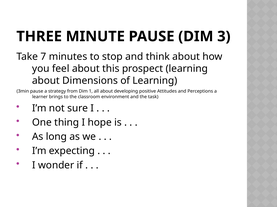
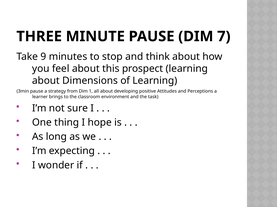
3: 3 -> 7 (224, 37)
7: 7 -> 9 (43, 57)
